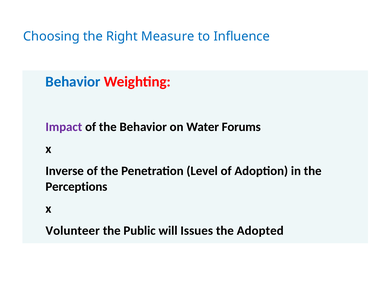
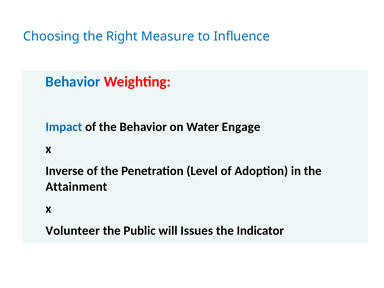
Impact colour: purple -> blue (64, 127)
Forums: Forums -> Engage (241, 127)
Perceptions: Perceptions -> Attainment (76, 187)
Adopted: Adopted -> Indicator (260, 231)
